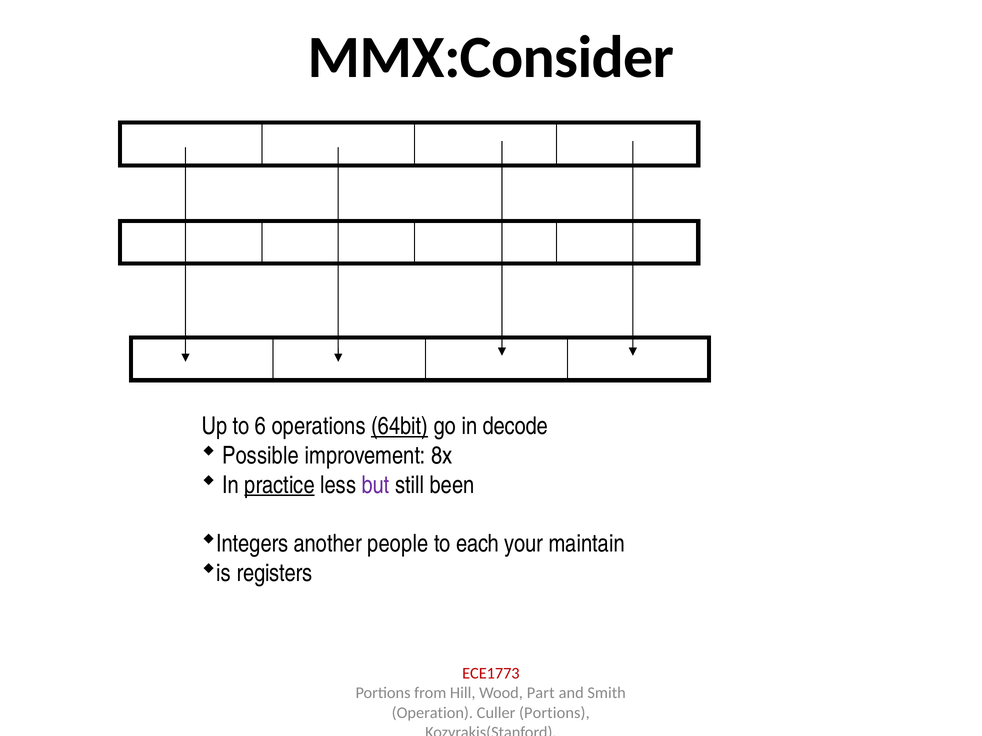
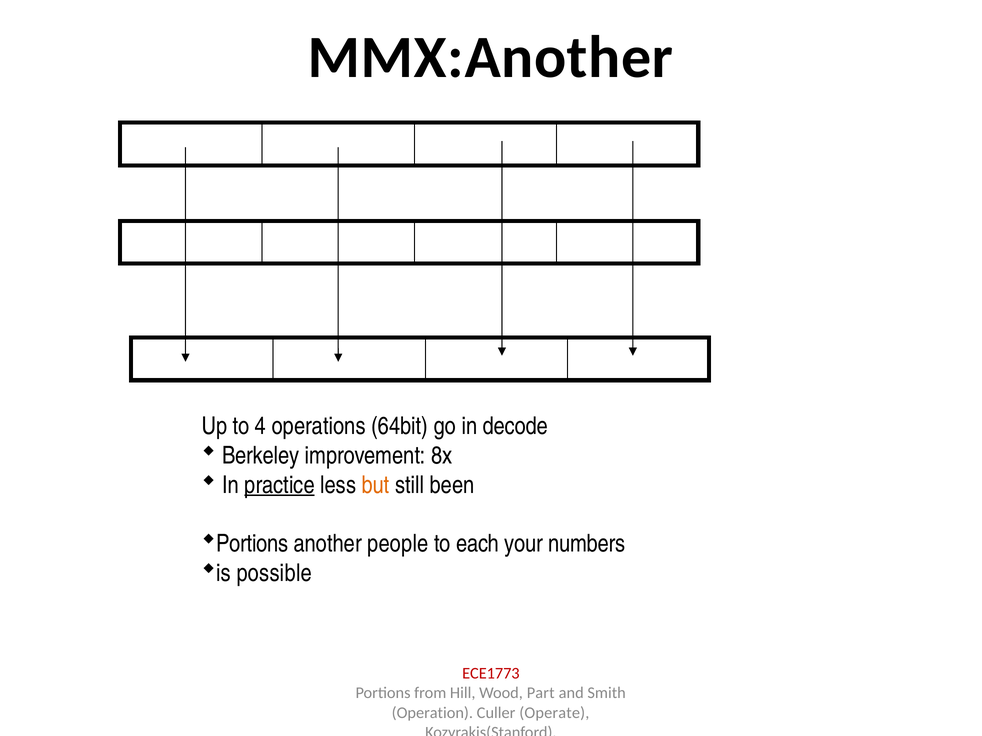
MMX:Consider: MMX:Consider -> MMX:Another (490, 57)
6: 6 -> 4 (261, 426)
64bit underline: present -> none (400, 426)
Possible: Possible -> Berkeley (261, 456)
but colour: purple -> orange (376, 485)
Integers: Integers -> Portions (252, 544)
maintain: maintain -> numbers (587, 544)
registers: registers -> possible (274, 574)
Culler Portions: Portions -> Operate (554, 713)
